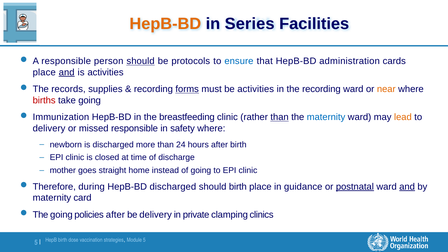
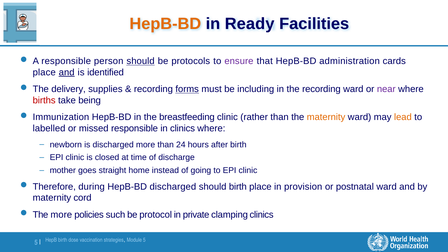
Series: Series -> Ready (250, 24)
ensure colour: blue -> purple (239, 61)
is activities: activities -> identified (106, 72)
records: records -> delivery (69, 89)
be activities: activities -> including (256, 89)
near colour: orange -> purple (386, 89)
take going: going -> being (90, 100)
than underline: present -> none (280, 117)
maternity colour: blue -> orange (326, 117)
delivery: delivery -> labelled (49, 128)
in safety: safety -> clinics (183, 128)
guidance: guidance -> provision (303, 187)
postnatal underline: present -> none (355, 187)
and underline: present -> none (407, 187)
card: card -> cord (83, 198)
The going: going -> more (61, 215)
policies after: after -> such (115, 215)
be delivery: delivery -> protocol (156, 215)
